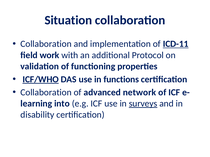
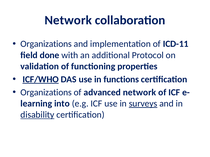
Situation: Situation -> Network (68, 20)
Collaboration: Collaboration -> Organizations (46, 44)
ICD-11 underline: present -> none (176, 44)
work: work -> done (50, 55)
Collaboration: Collaboration -> Organizations (46, 93)
disability underline: none -> present (37, 115)
